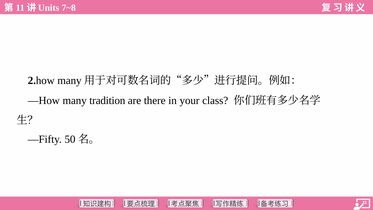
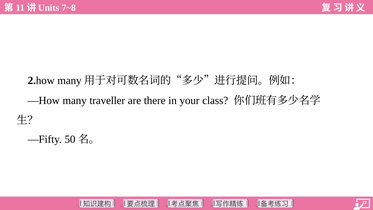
tradition: tradition -> traveller (107, 100)
